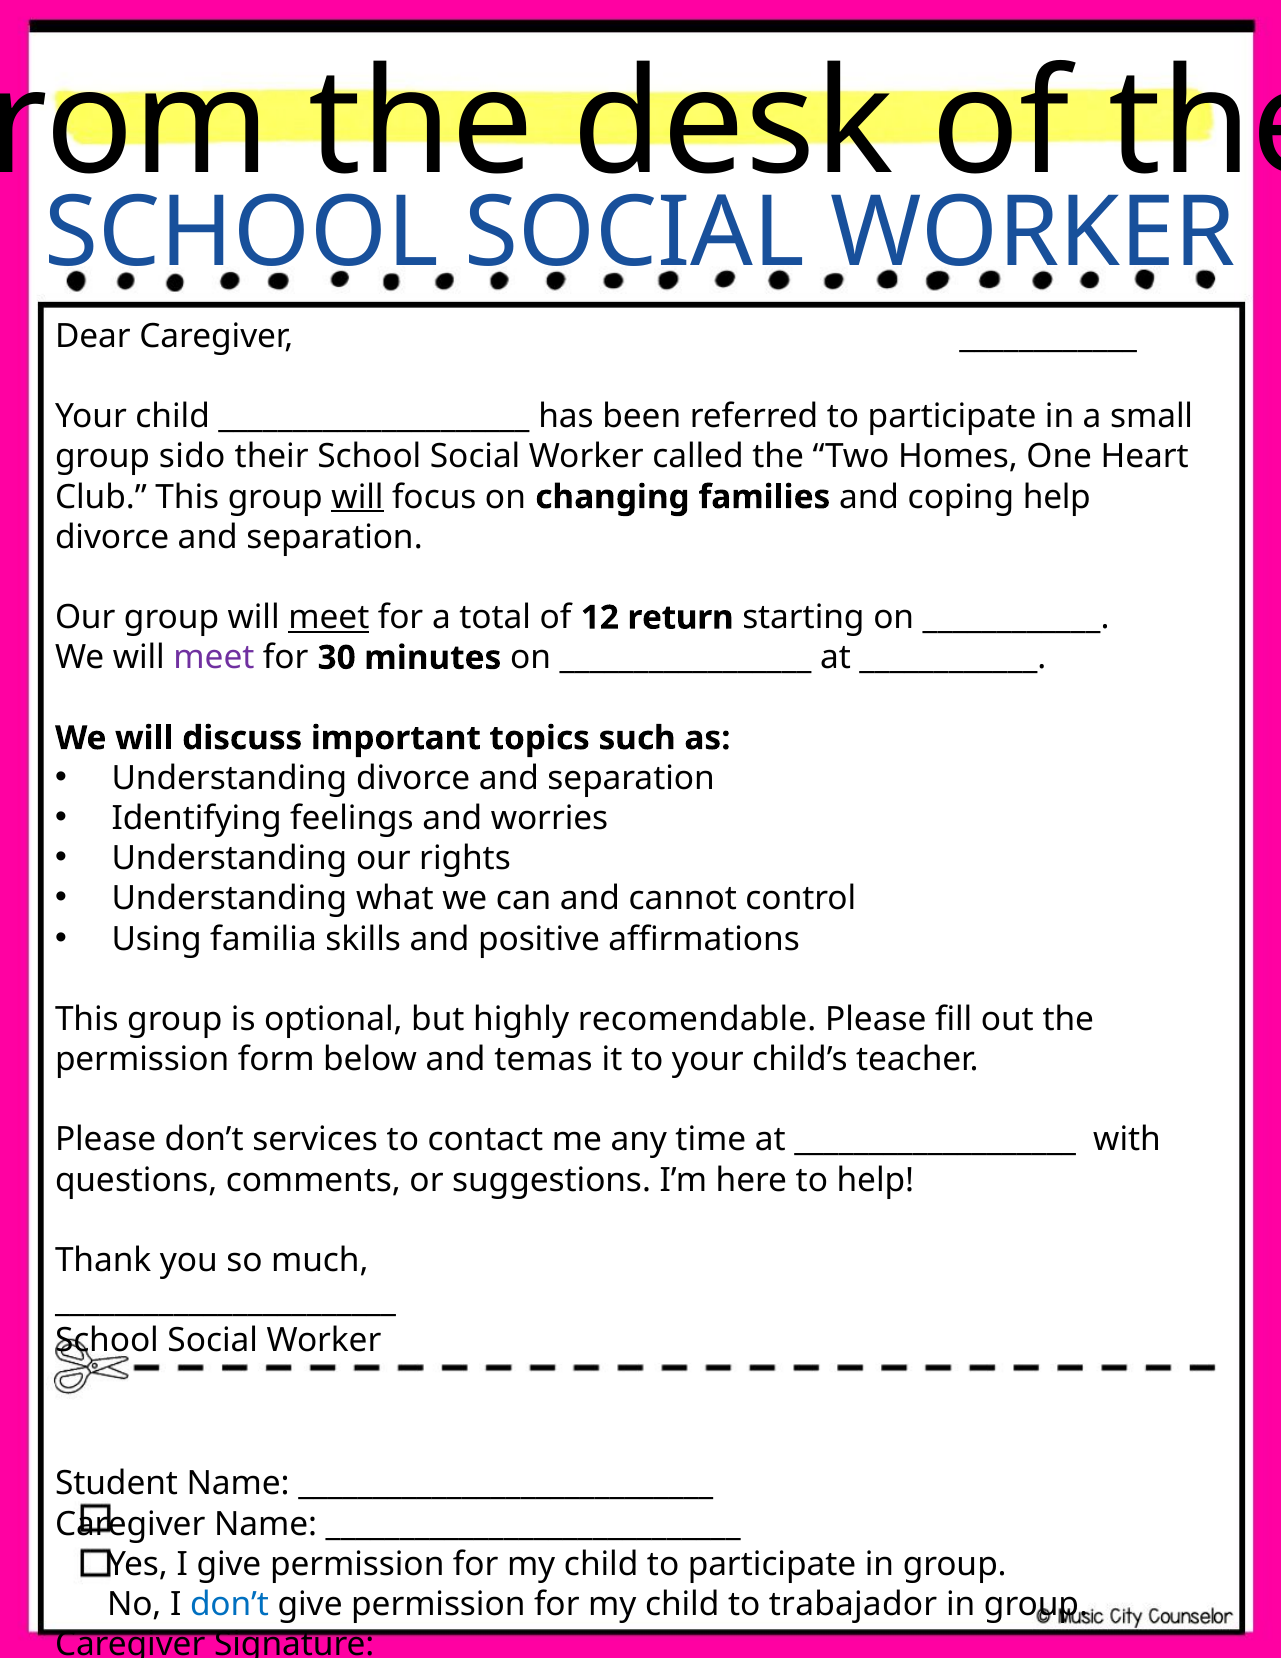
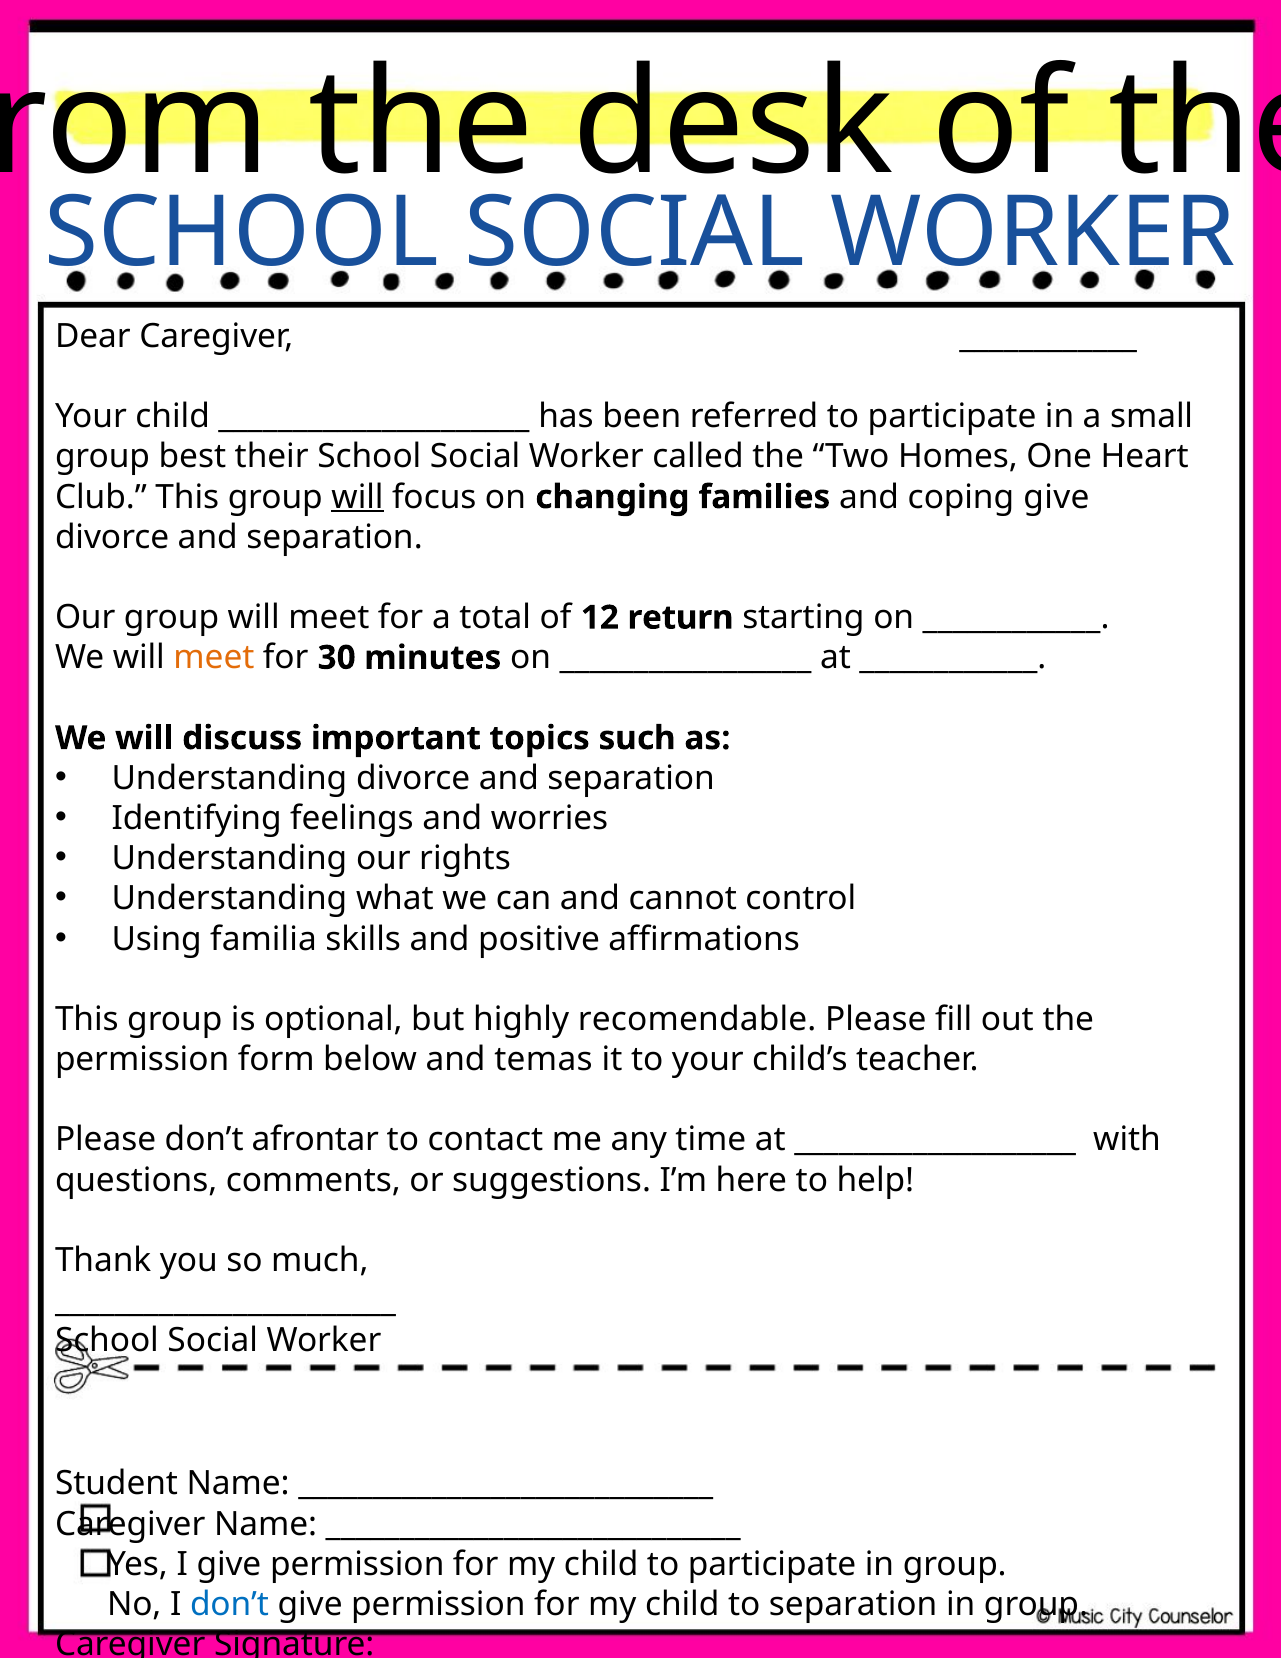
sido: sido -> best (192, 457)
coping help: help -> give (1056, 497)
meet underline: present -> none (329, 618)
meet colour: purple -> orange (214, 658)
services: services -> afrontar (315, 1140)
to trabajador: trabajador -> separation (853, 1604)
